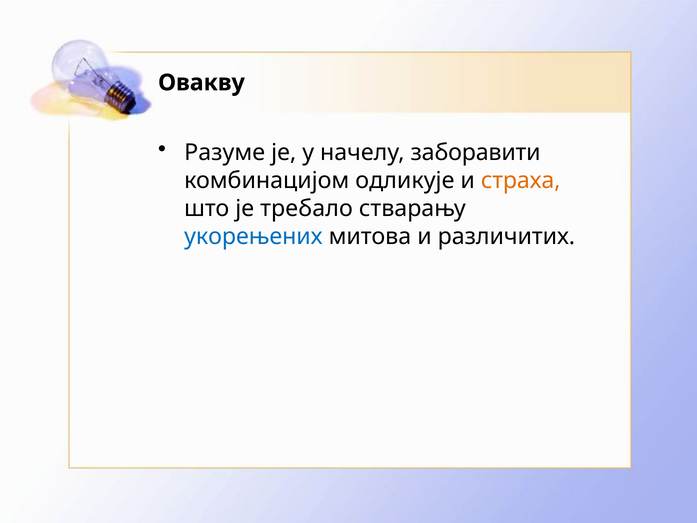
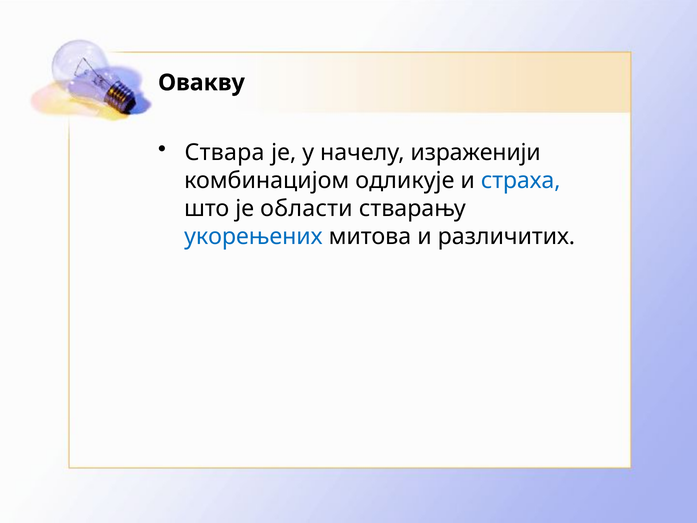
Разуме: Разуме -> Ствара (225, 153)
заборавити: заборавити -> израженији (476, 153)
страха colour: orange -> blue (521, 181)
требало: требало -> области (306, 208)
